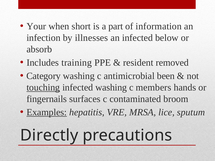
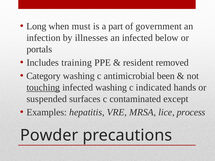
Your: Your -> Long (36, 26)
short: short -> must (81, 26)
information: information -> government (159, 26)
absorb: absorb -> portals (39, 49)
members: members -> indicated (154, 88)
fingernails: fingernails -> suspended (47, 99)
broom: broom -> except (176, 99)
Examples underline: present -> none (47, 112)
sputum: sputum -> process (191, 112)
Directly: Directly -> Powder (49, 135)
